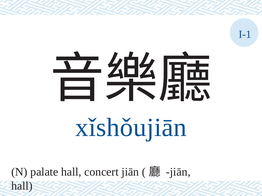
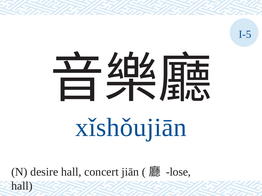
I-1: I-1 -> I-5 (245, 34)
palate: palate -> desire (44, 172)
jiān: jiān -> lose (178, 172)
